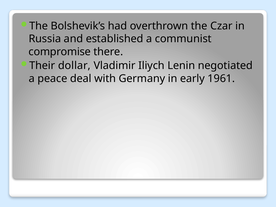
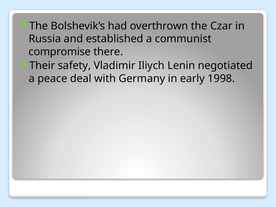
dollar: dollar -> safety (74, 66)
1961: 1961 -> 1998 (221, 78)
